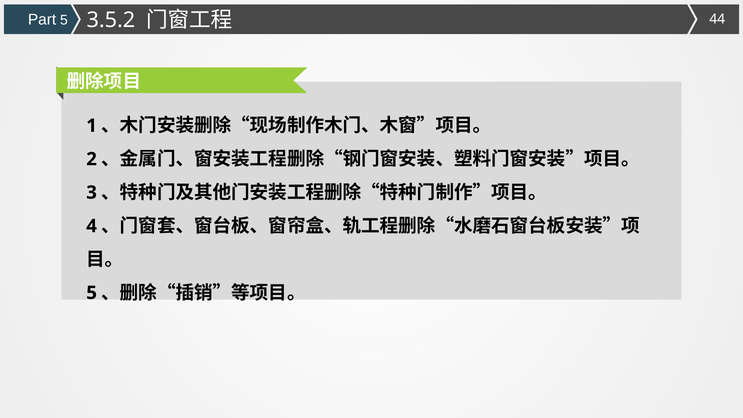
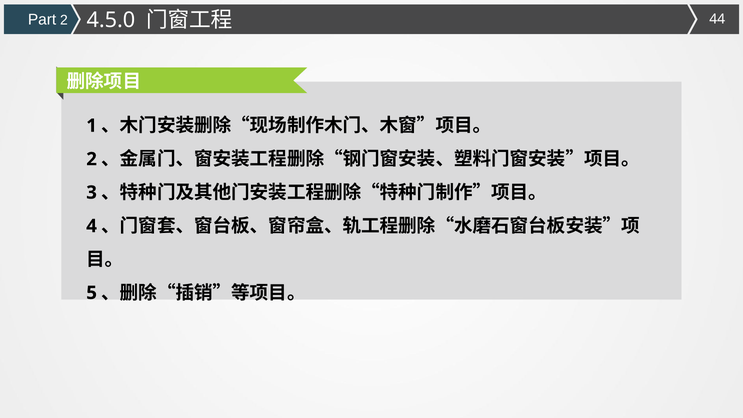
Part 5: 5 -> 2 (64, 20)
3.5.2: 3.5.2 -> 4.5.0 (111, 20)
